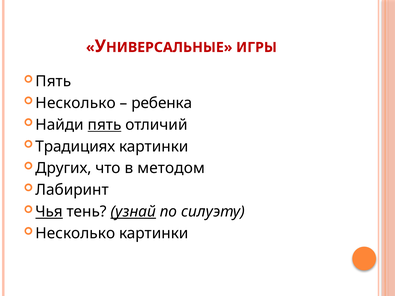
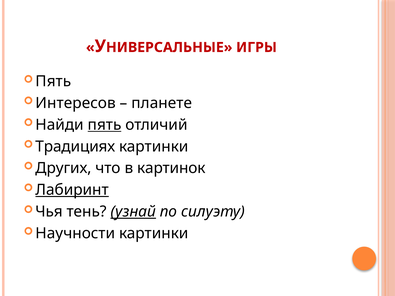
Несколько: Несколько -> Интересов (76, 103)
ребенка: ребенка -> планете (162, 103)
методом: методом -> картинок (171, 168)
Лабиринт underline: none -> present (72, 190)
Чья underline: present -> none (49, 212)
Несколько: Несколько -> Научности (75, 234)
